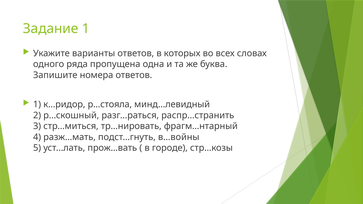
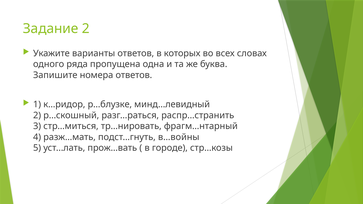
Задание 1: 1 -> 2 (86, 29)
р…стояла: р…стояла -> р…блузке (110, 104)
